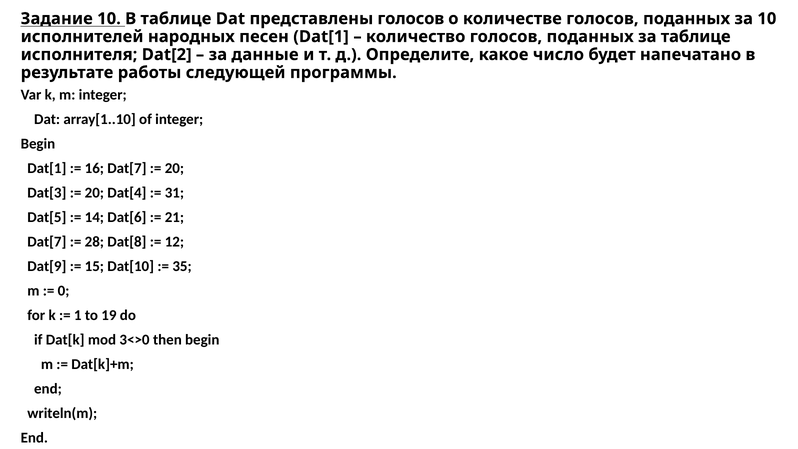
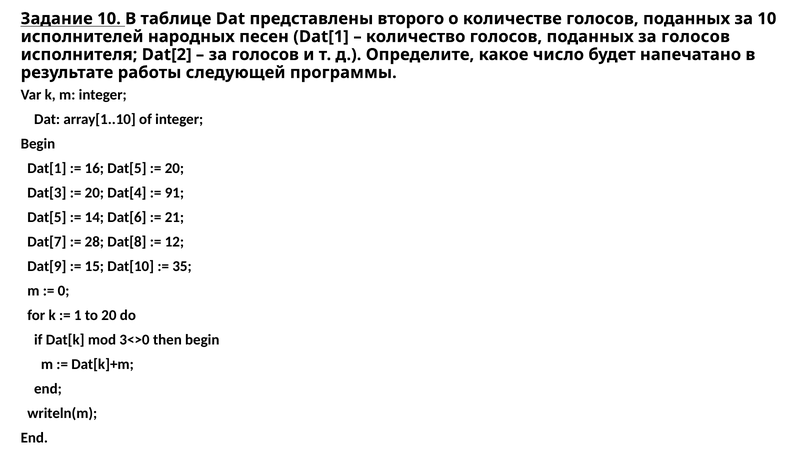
представлены голосов: голосов -> второго (411, 19)
поданных за таблице: таблице -> голосов (696, 37)
данные: данные -> голосов (265, 55)
16 Dat[7: Dat[7 -> Dat[5 (127, 168)
31: 31 -> 91 (174, 193)
to 19: 19 -> 20 (109, 315)
